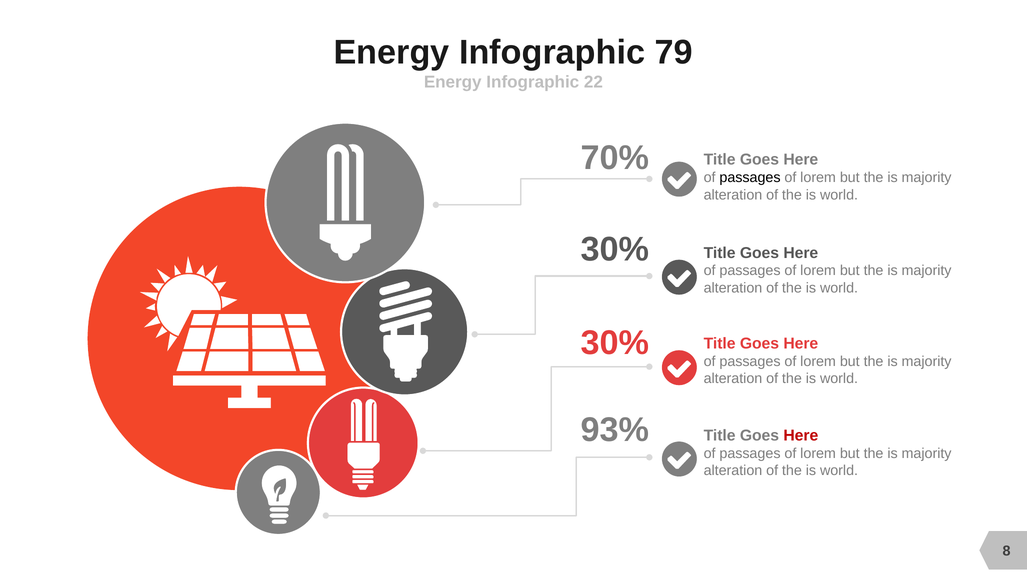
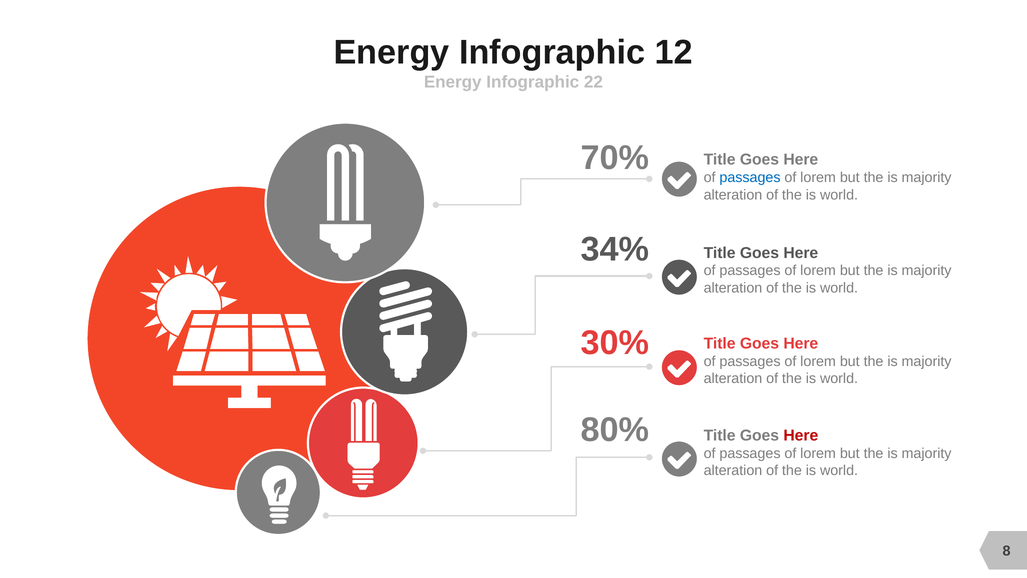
79: 79 -> 12 (674, 52)
passages colour: black -> blue (750, 178)
30%: 30% -> 34% (615, 250)
93%: 93% -> 80% (615, 430)
